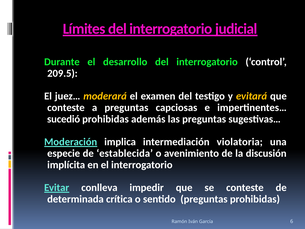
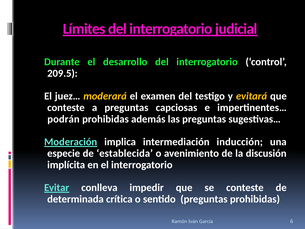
sucedió: sucedió -> podrán (63, 119)
violatoria: violatoria -> inducción (240, 142)
